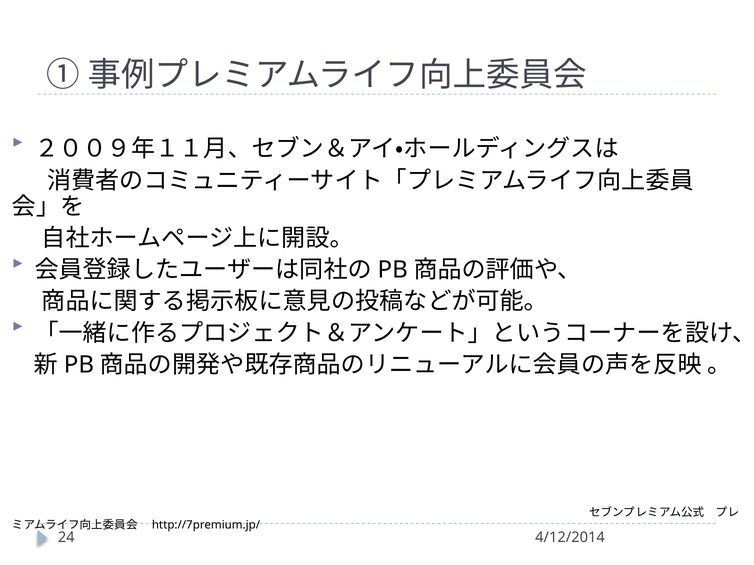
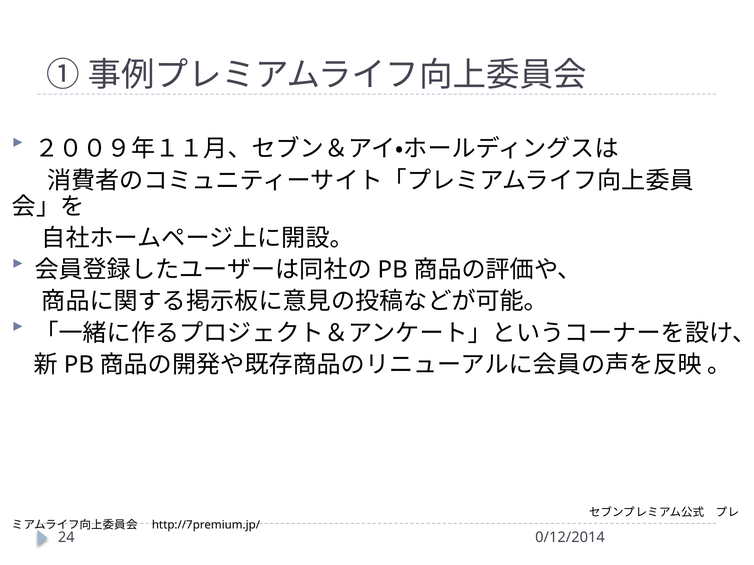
4/12/2014: 4/12/2014 -> 0/12/2014 (570, 538)
